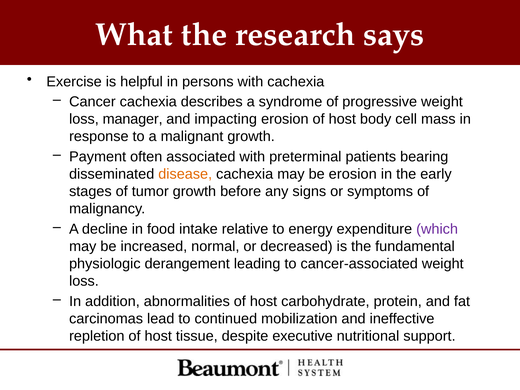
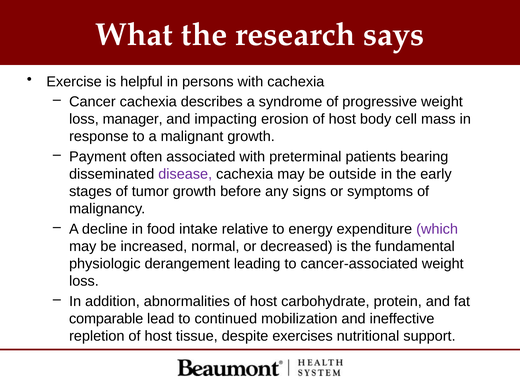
disease colour: orange -> purple (185, 174)
be erosion: erosion -> outside (353, 174)
carcinomas: carcinomas -> comparable (106, 319)
executive: executive -> exercises (303, 336)
